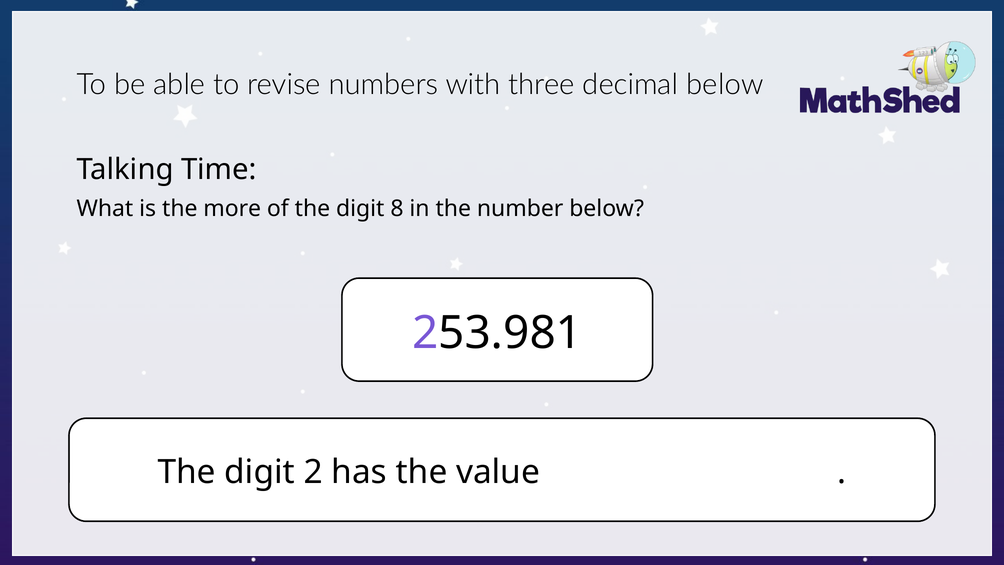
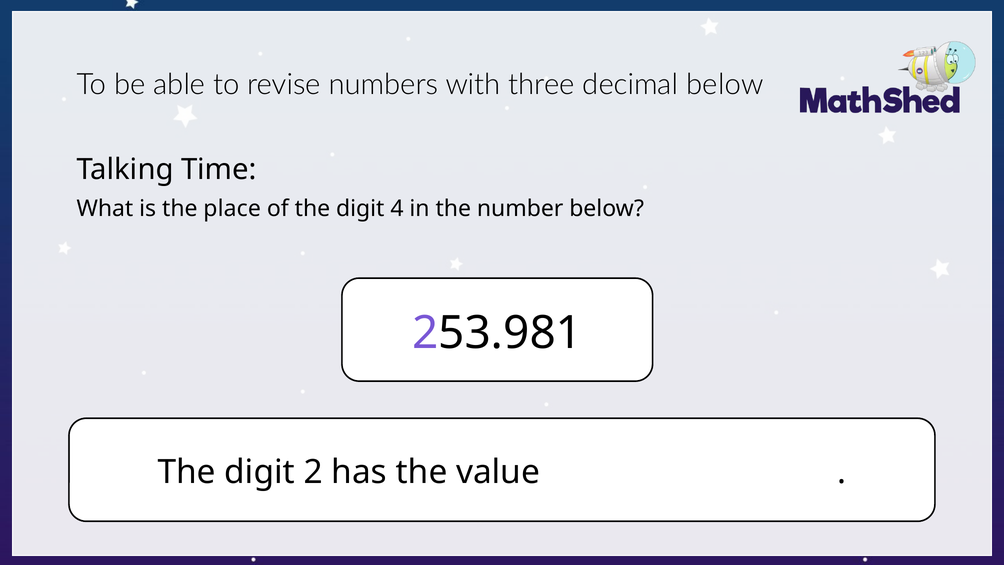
more: more -> place (232, 208)
8: 8 -> 4 (397, 208)
